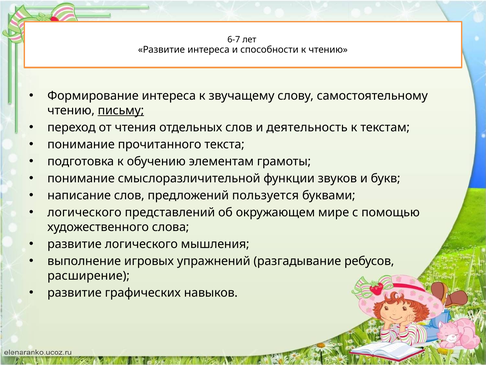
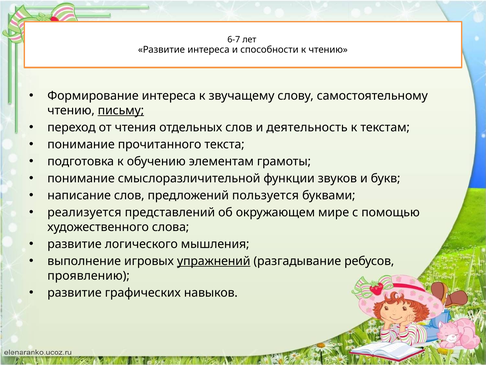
логического: логического -> реализуется (84, 212)
упражнений underline: none -> present (214, 261)
расширение: расширение -> проявлению (89, 275)
